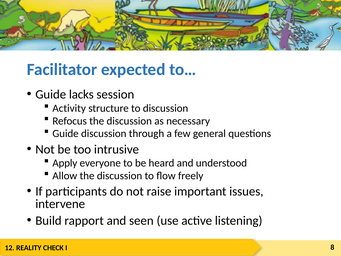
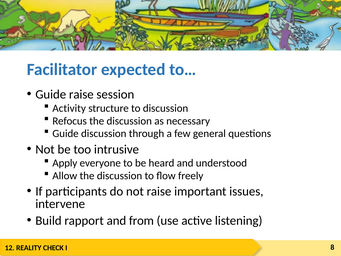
Guide lacks: lacks -> raise (81, 94)
seen: seen -> from (141, 220)
